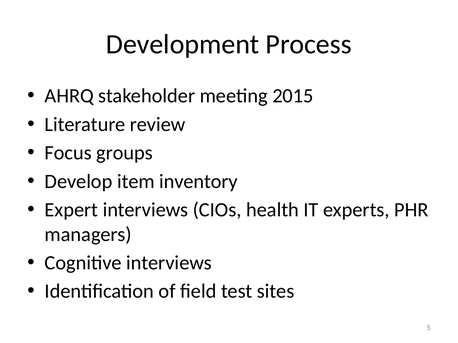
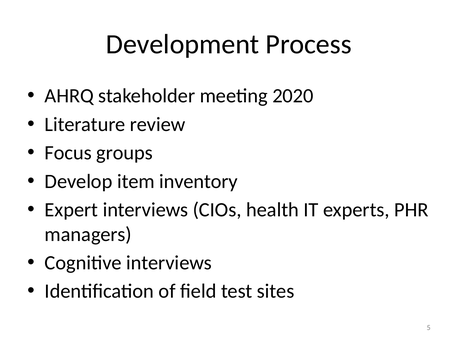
2015: 2015 -> 2020 (293, 96)
